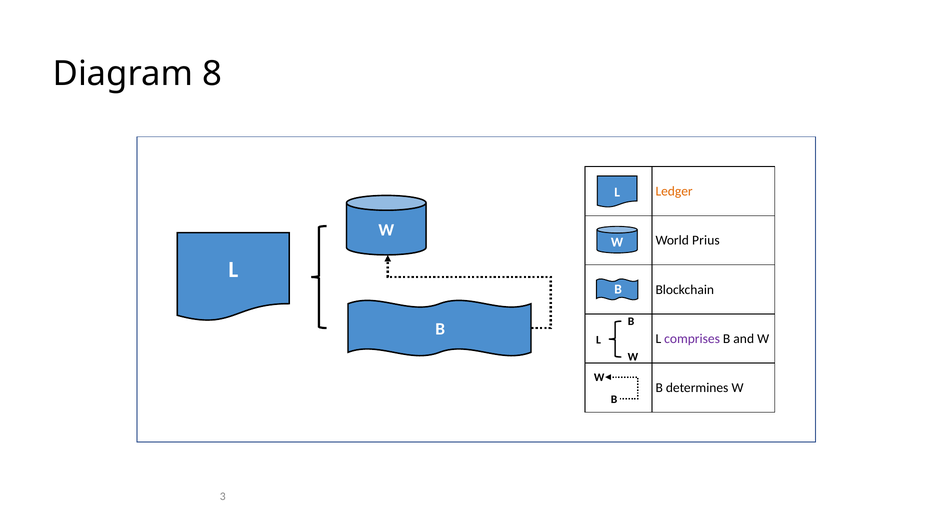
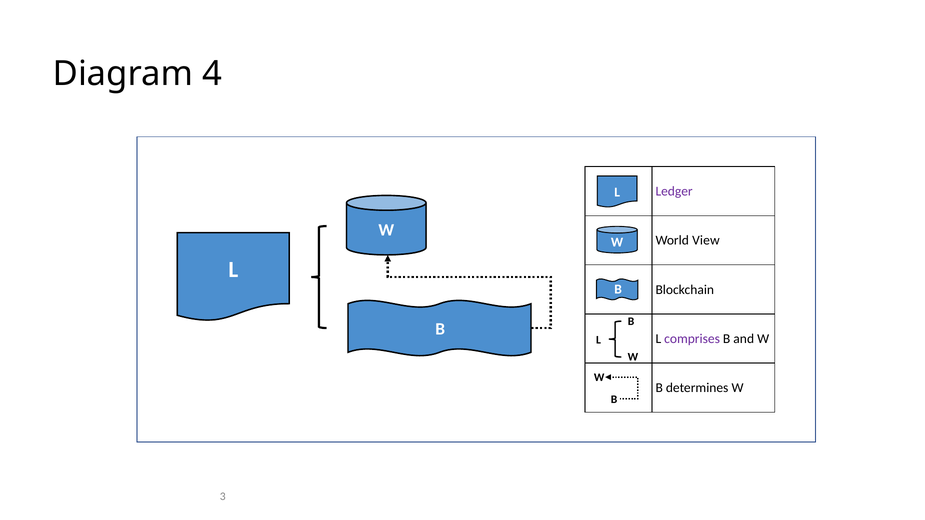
8: 8 -> 4 (212, 74)
Ledger colour: orange -> purple (674, 191)
Prius: Prius -> View (706, 241)
